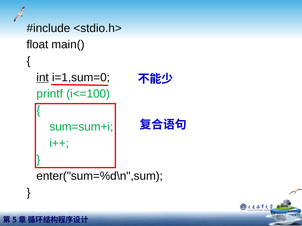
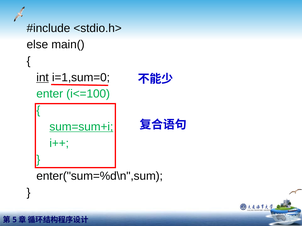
float: float -> else (37, 45)
printf: printf -> enter (50, 94)
sum=sum+i underline: none -> present (81, 127)
